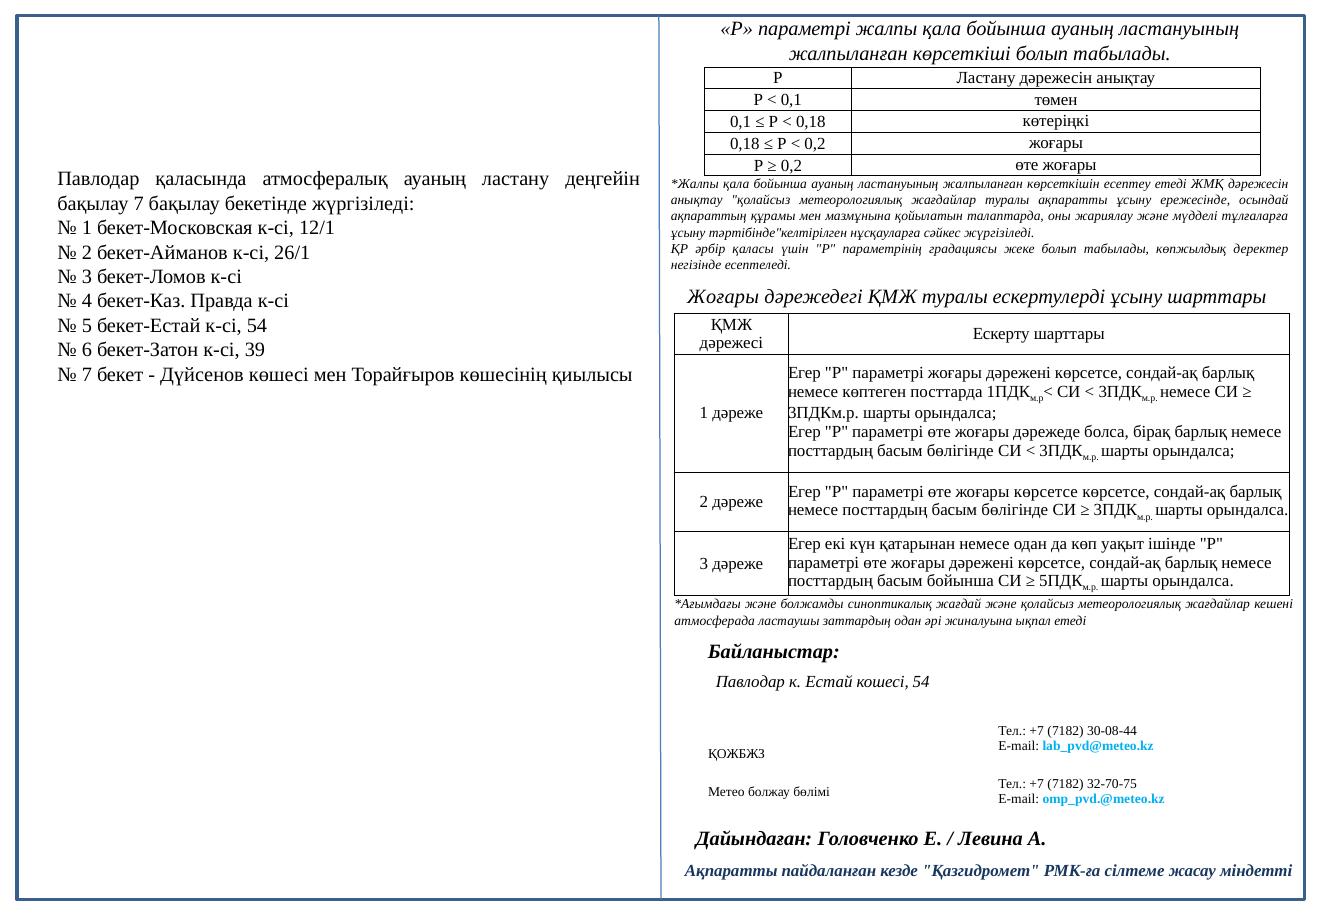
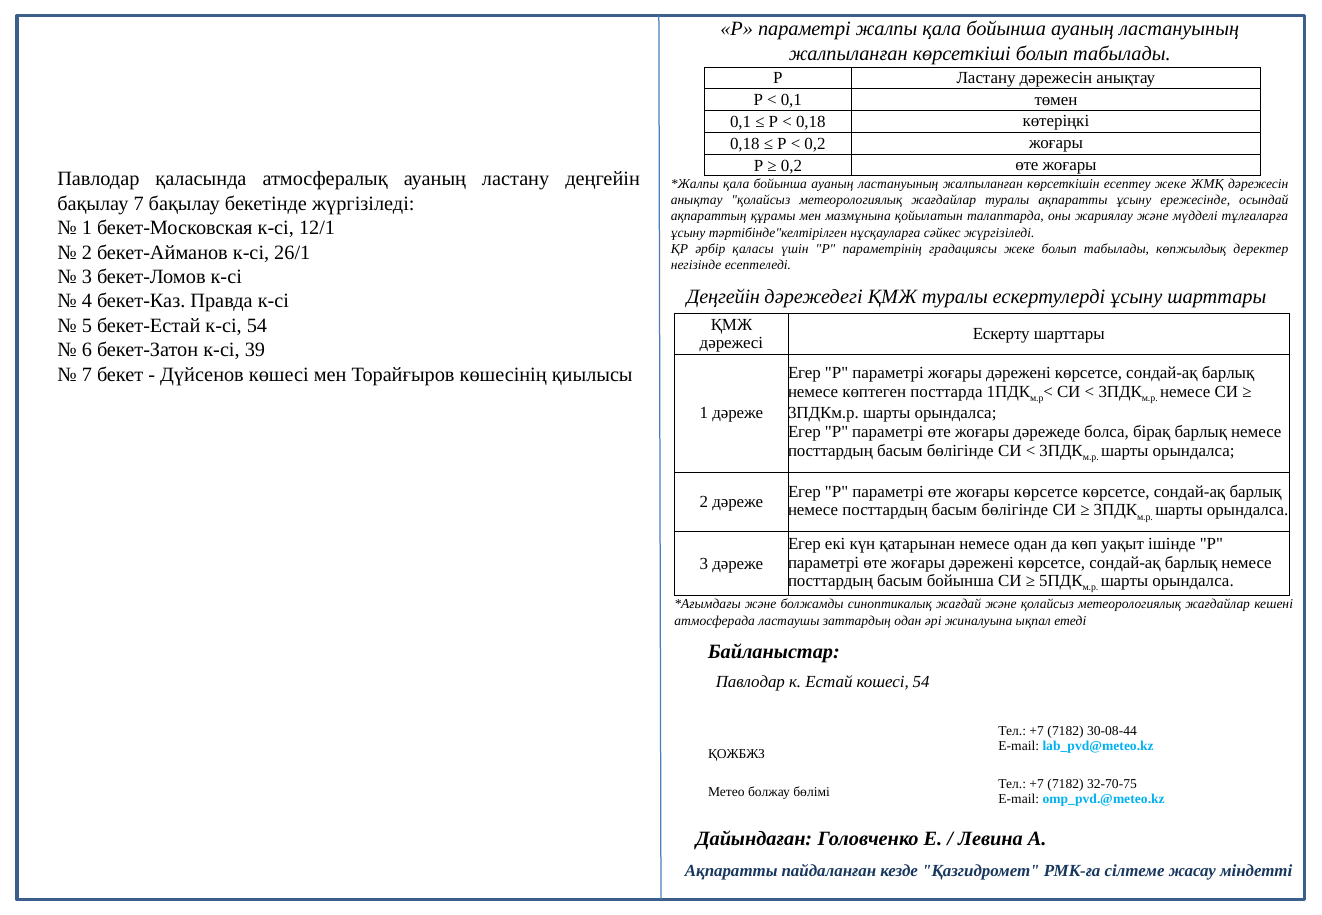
есептеу етеді: етеді -> жеке (1171, 184)
Жоғары: Жоғары -> Деңгейін (723, 297)
